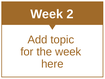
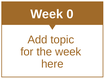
2: 2 -> 0 (70, 14)
